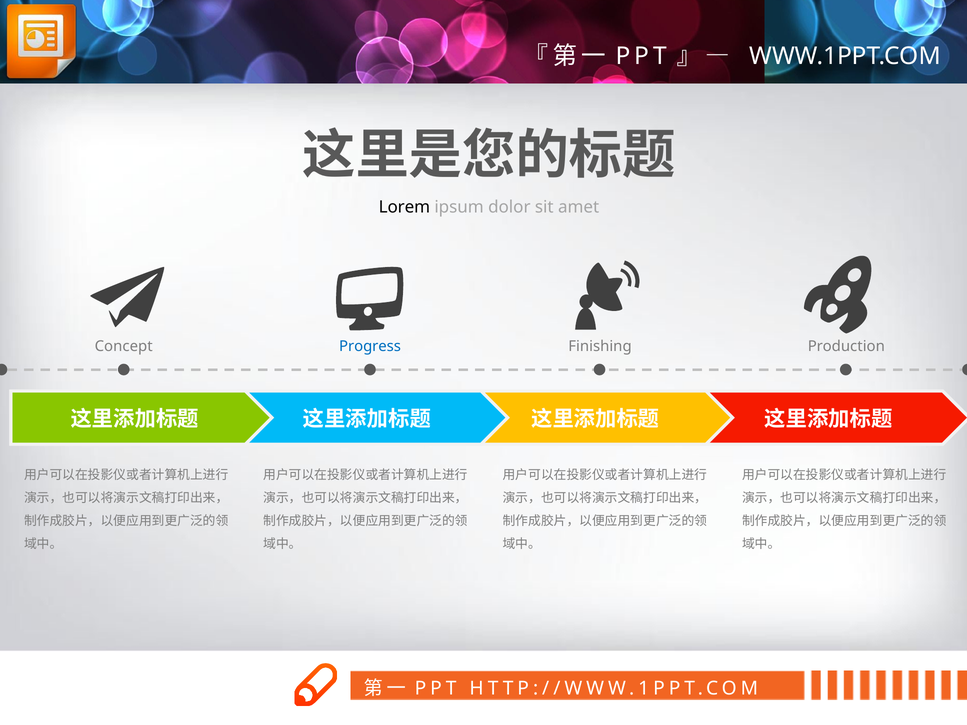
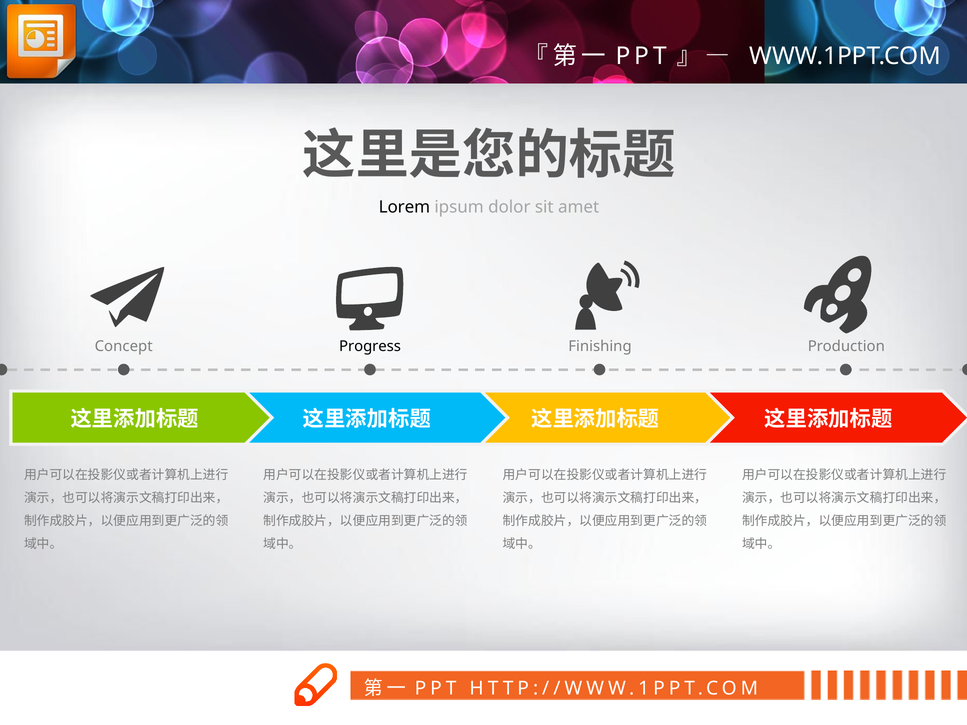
Progress colour: blue -> black (370, 346)
